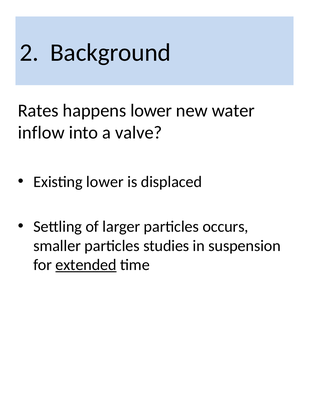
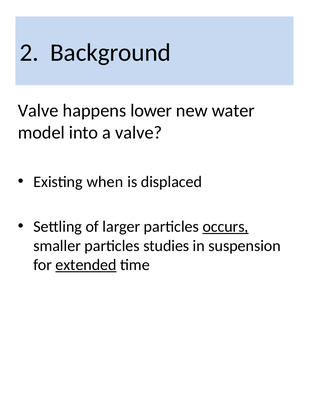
Rates: Rates -> Valve (38, 110)
inflow: inflow -> model (41, 132)
Existing lower: lower -> when (105, 182)
occurs underline: none -> present (225, 227)
